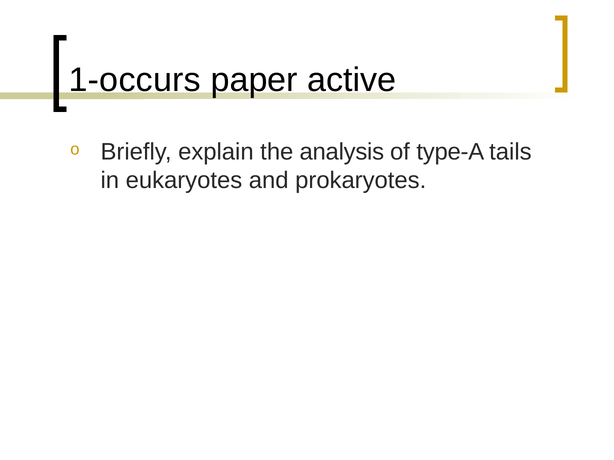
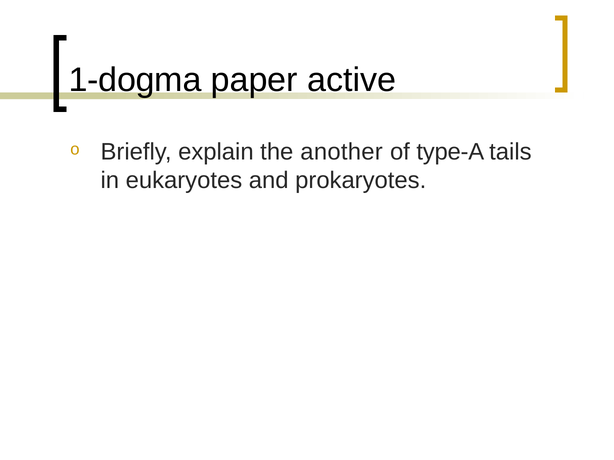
1-occurs: 1-occurs -> 1-dogma (135, 80)
analysis: analysis -> another (342, 152)
